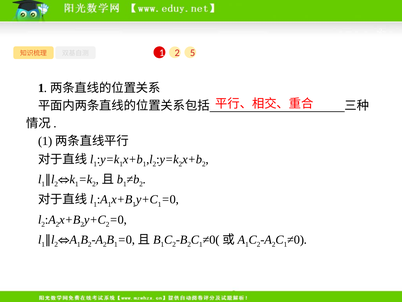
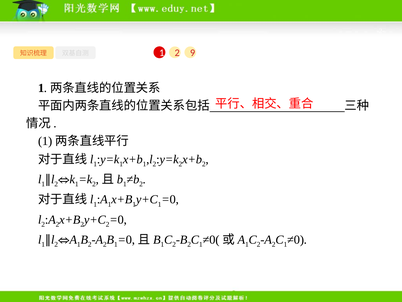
5: 5 -> 9 (193, 53)
